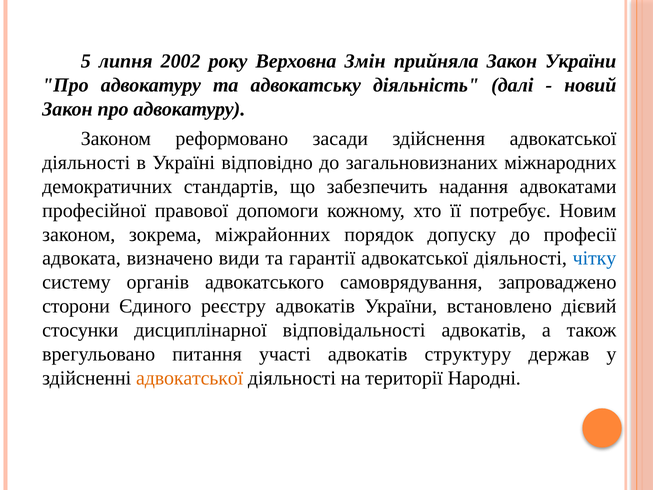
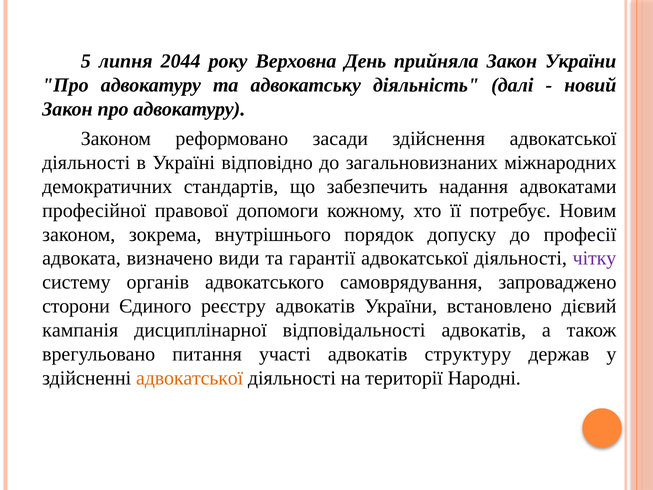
2002: 2002 -> 2044 (181, 61)
Змін: Змін -> День (365, 61)
міжрайонних: міжрайонних -> внутрішнього (273, 234)
чітку colour: blue -> purple (595, 258)
стосунки: стосунки -> кампанія (80, 330)
